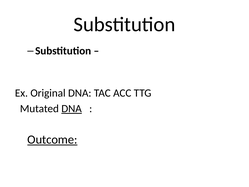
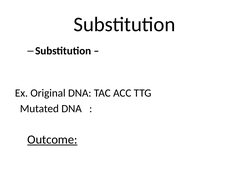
DNA underline: present -> none (72, 108)
